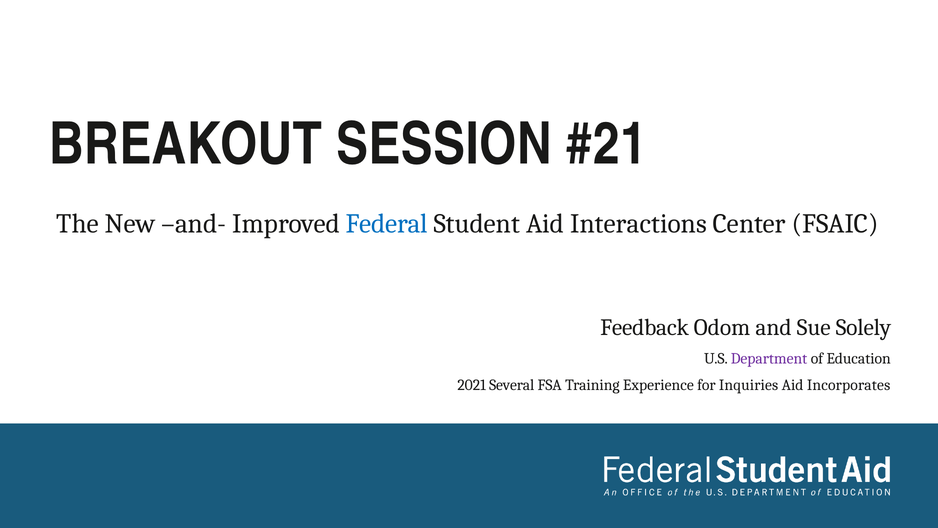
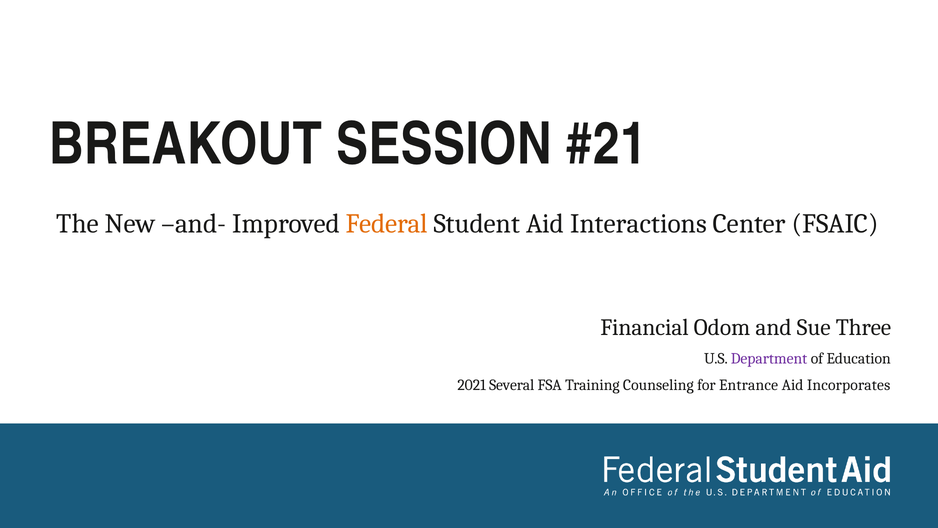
Federal colour: blue -> orange (387, 223)
Feedback: Feedback -> Financial (644, 327)
Solely: Solely -> Three (863, 327)
Experience: Experience -> Counseling (658, 385)
Inquiries: Inquiries -> Entrance (749, 385)
